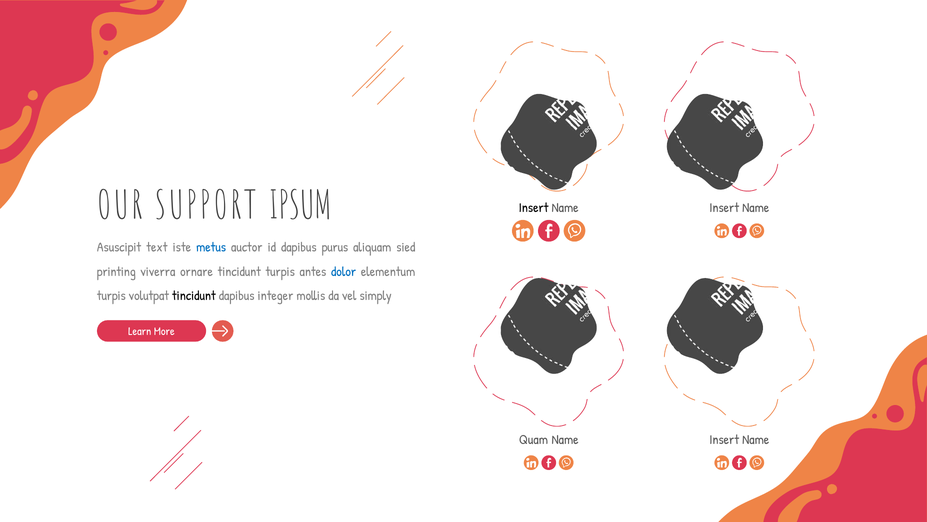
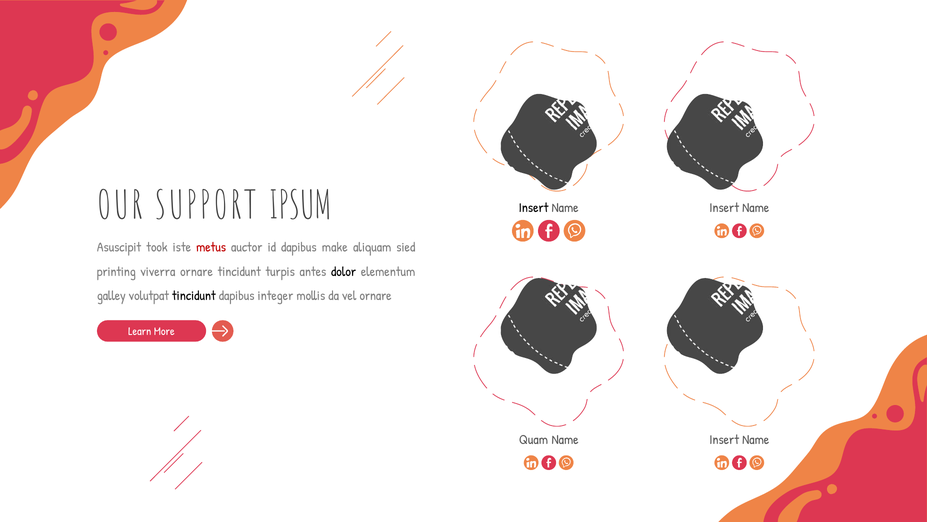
text: text -> took (157, 247)
metus colour: blue -> red (211, 247)
purus: purus -> make (335, 247)
dolor colour: blue -> black (344, 271)
turpis: turpis -> galley (111, 296)
vel simply: simply -> ornare (376, 296)
